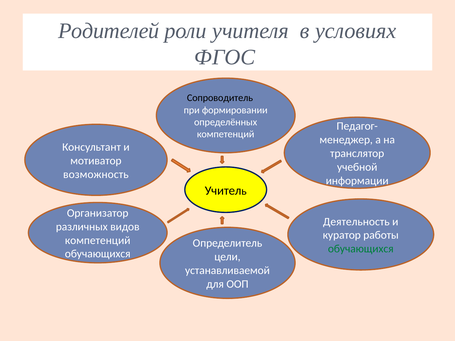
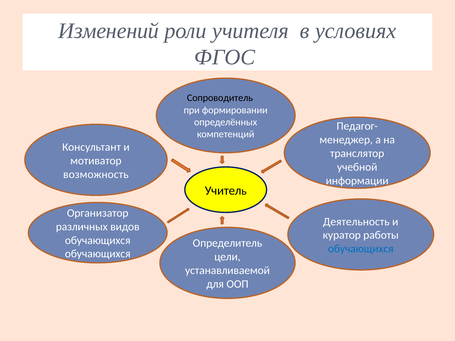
Родителей: Родителей -> Изменений (109, 31)
компетенций: компетенций -> обучающихся (98, 240)
обучающихся colour: green -> blue (361, 249)
